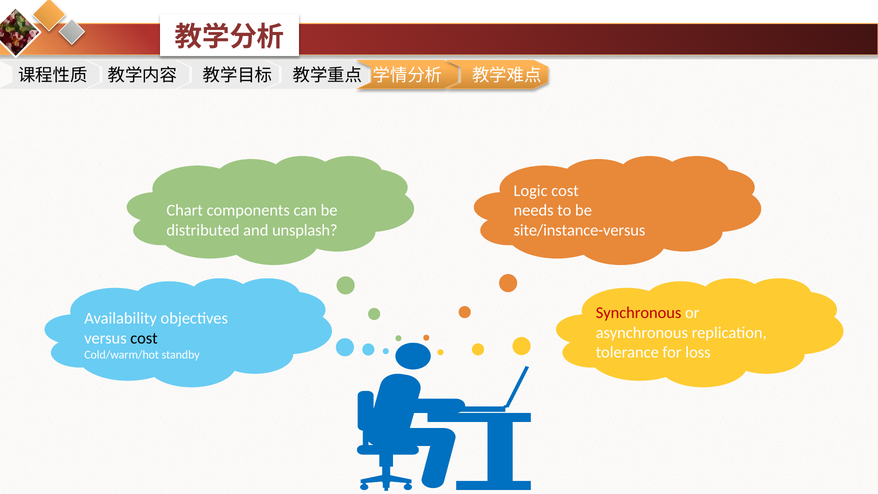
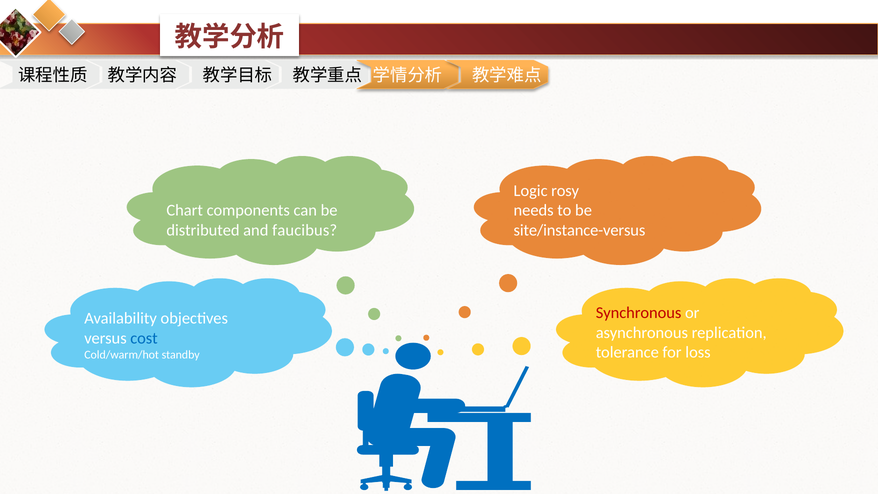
Logic cost: cost -> rosy (565, 191)
unsplash: unsplash -> faucibus (305, 230)
cost colour: black -> blue (144, 338)
